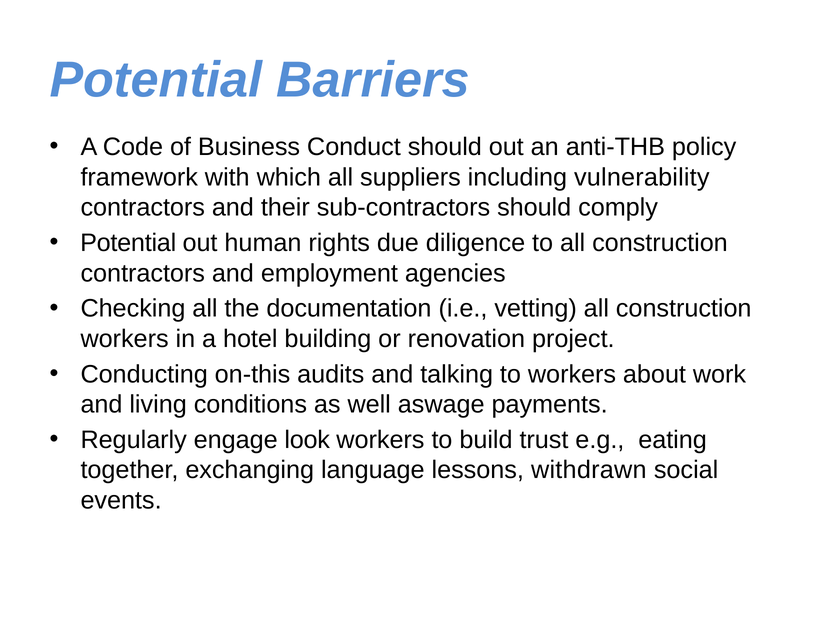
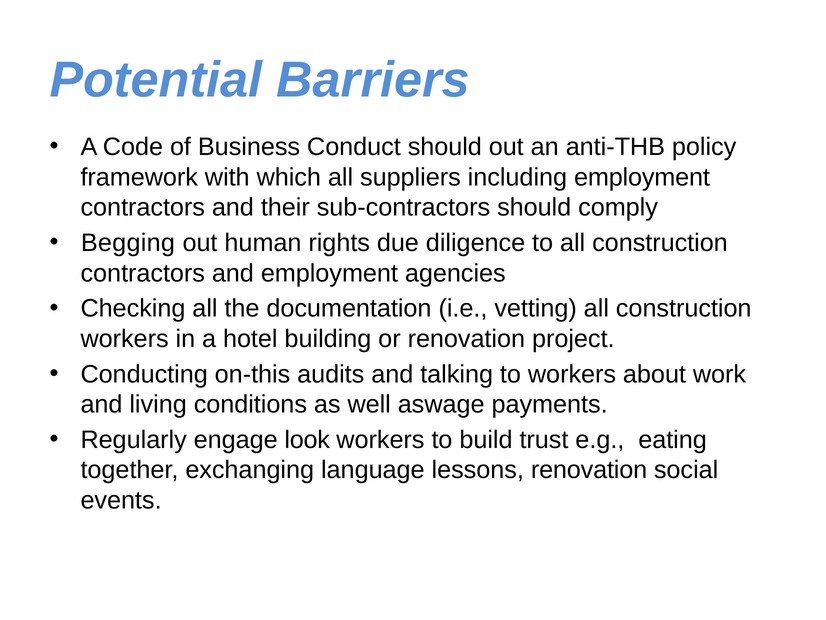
including vulnerability: vulnerability -> employment (642, 177)
Potential: Potential -> Begging (128, 243)
lessons withdrawn: withdrawn -> renovation (589, 470)
